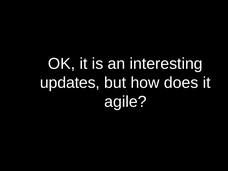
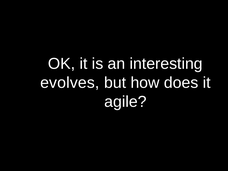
updates: updates -> evolves (70, 83)
